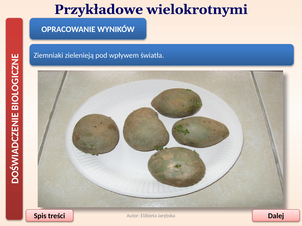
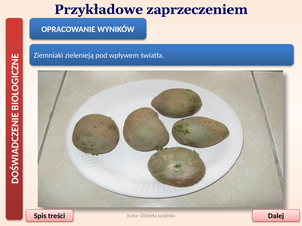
wielokrotnymi: wielokrotnymi -> zaprzeczeniem (197, 10)
